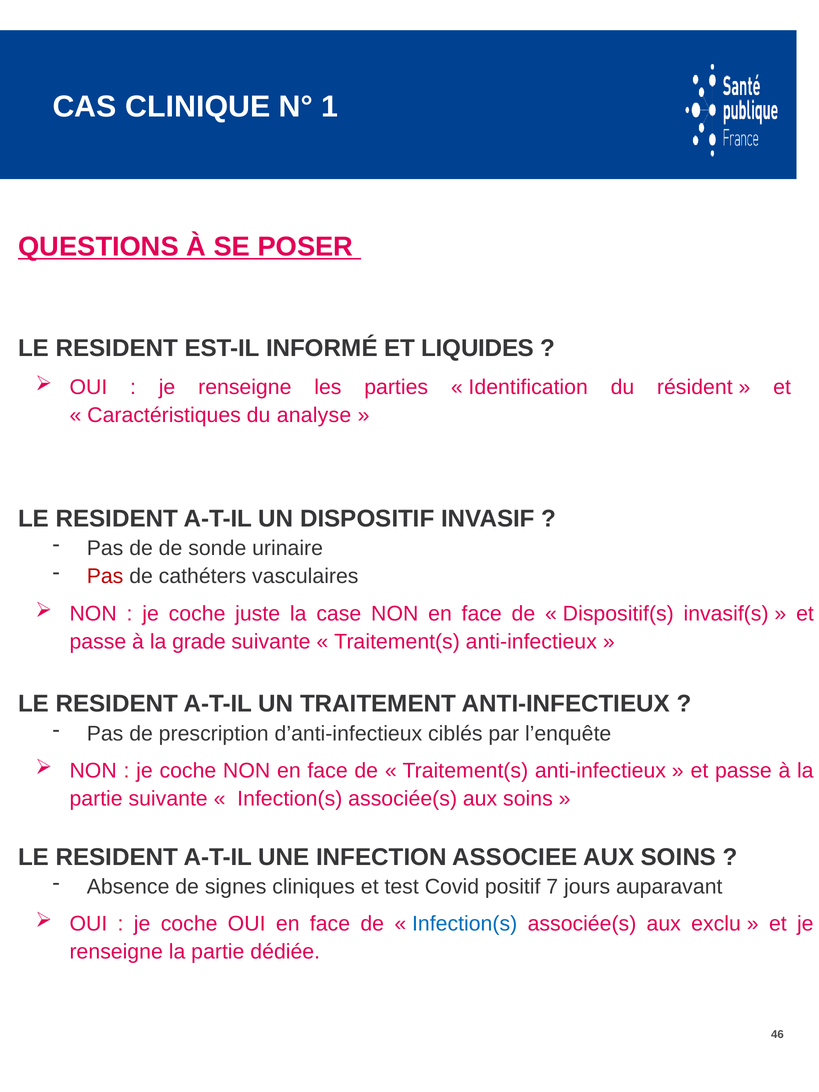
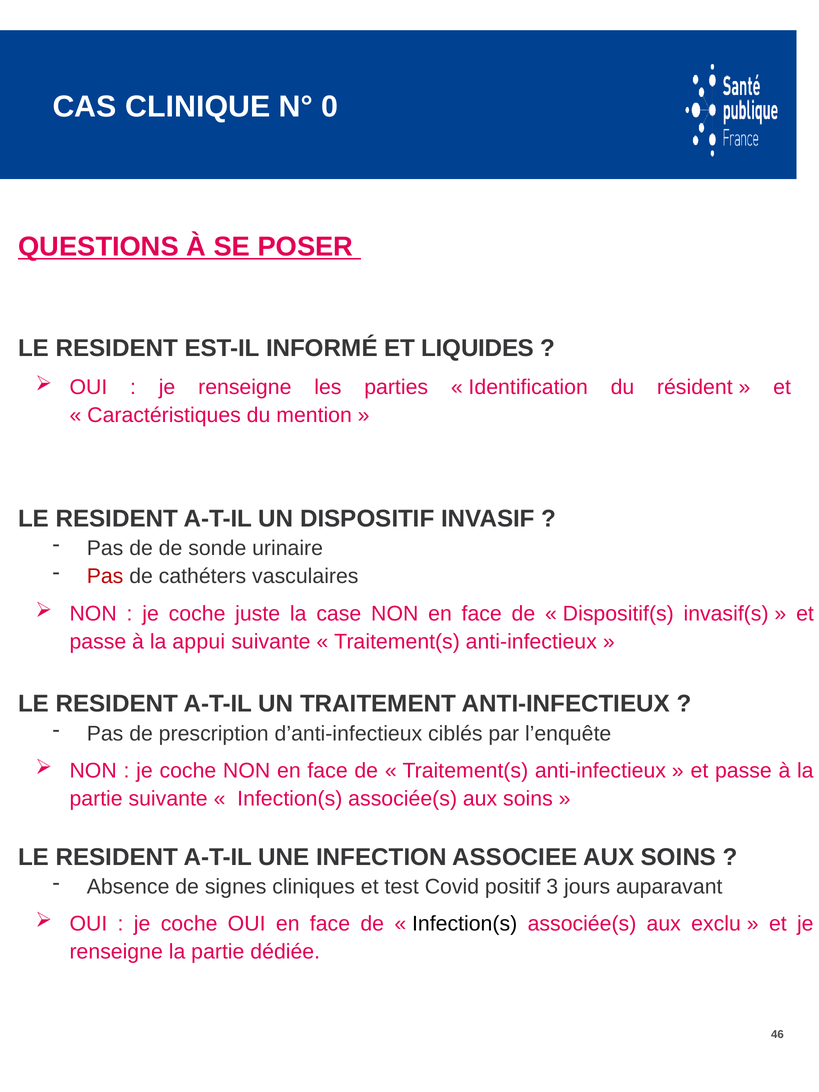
1: 1 -> 0 (330, 107)
analyse: analyse -> mention (314, 415)
grade: grade -> appui (199, 642)
7: 7 -> 3 (552, 887)
Infection(s colour: blue -> black (465, 924)
